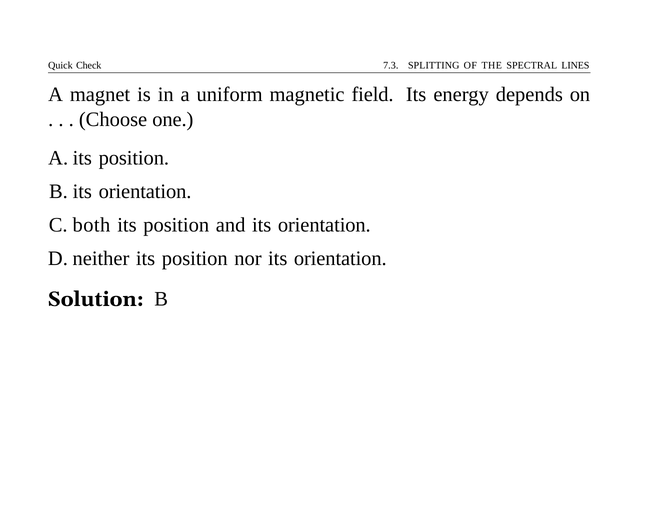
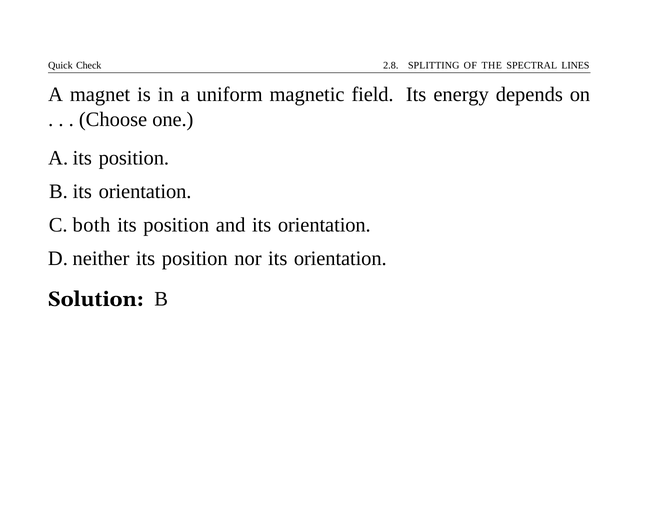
7.3: 7.3 -> 2.8 (391, 65)
